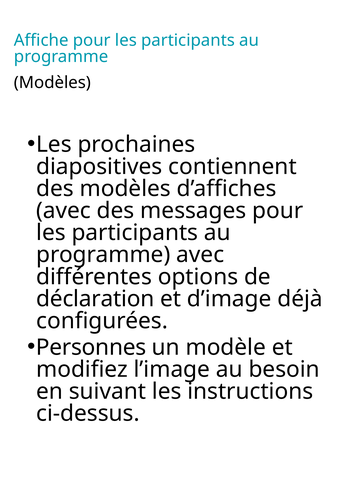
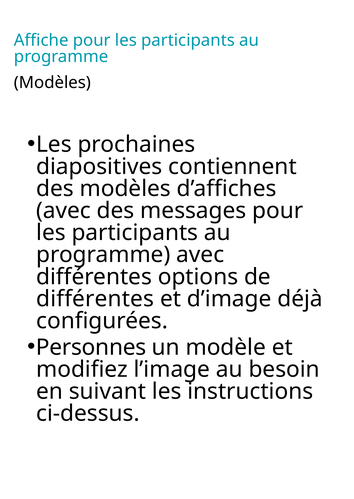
déclaration: déclaration -> différentes (95, 299)
